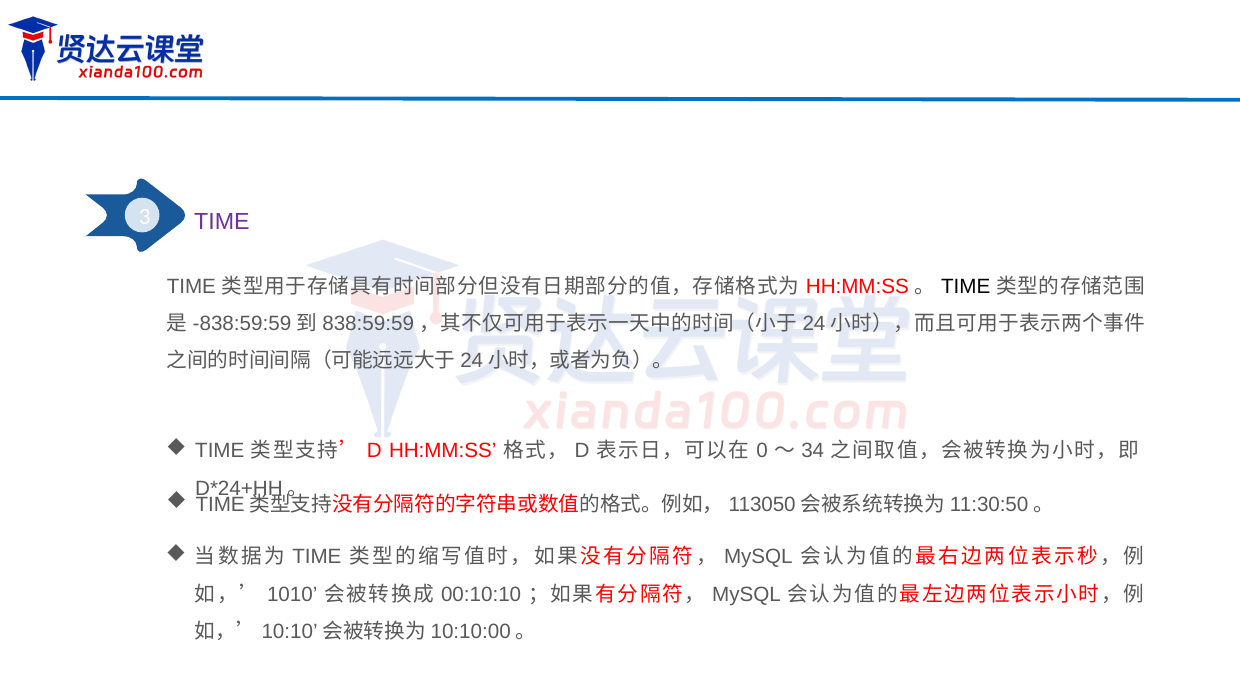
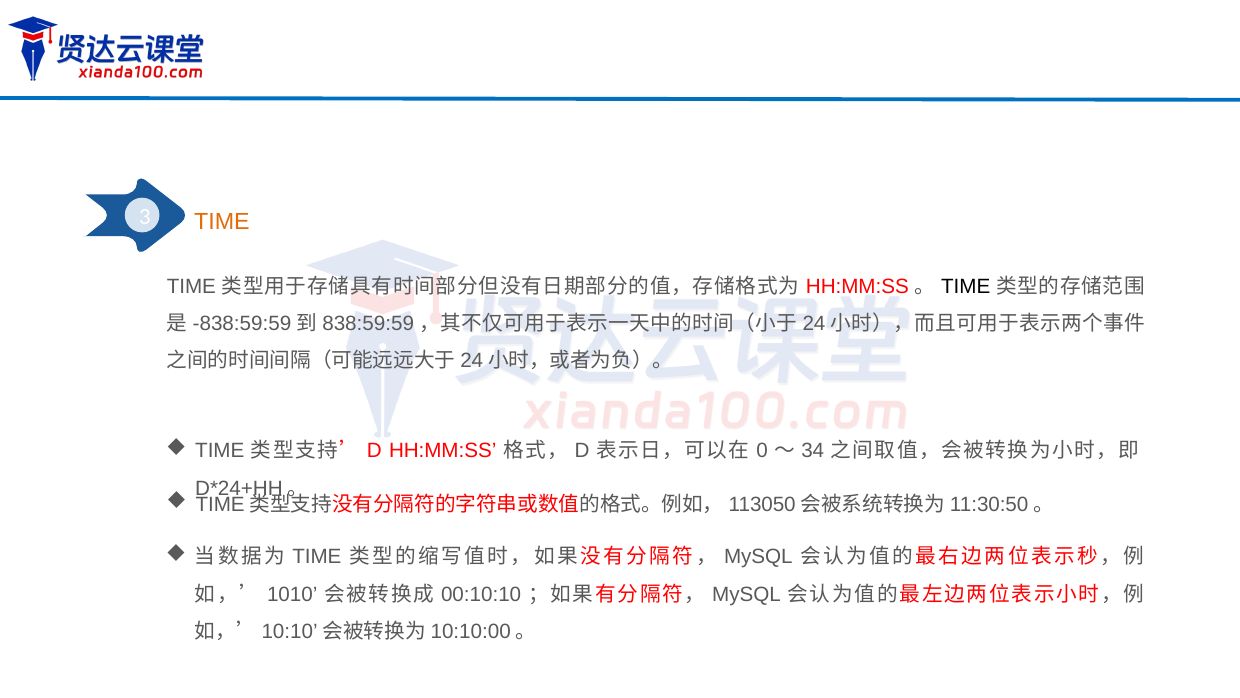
TIME colour: purple -> orange (222, 221)
